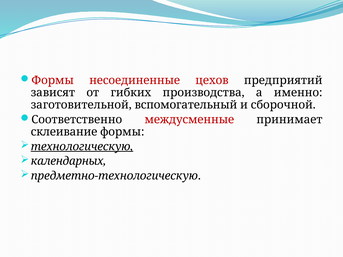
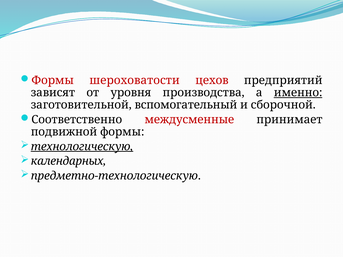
несоединенные: несоединенные -> шероховатости (135, 80)
гибких: гибких -> уровня (131, 93)
именно underline: none -> present (298, 93)
склеивание: склеивание -> подвижной (64, 132)
